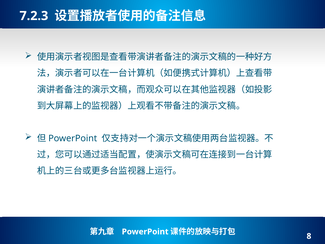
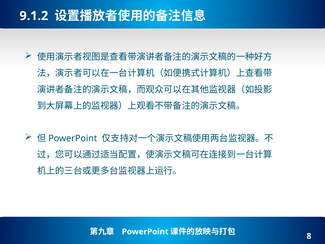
7.2.3: 7.2.3 -> 9.1.2 (34, 16)
